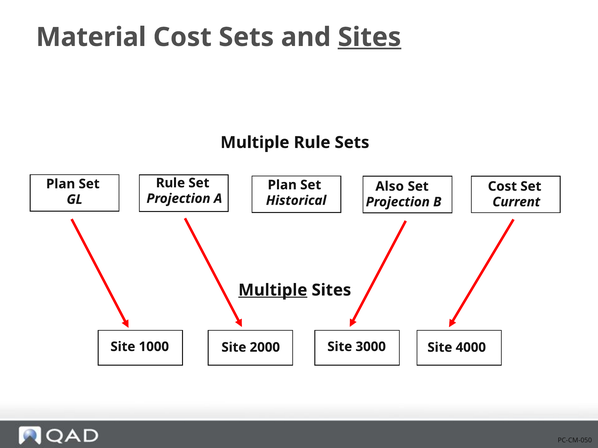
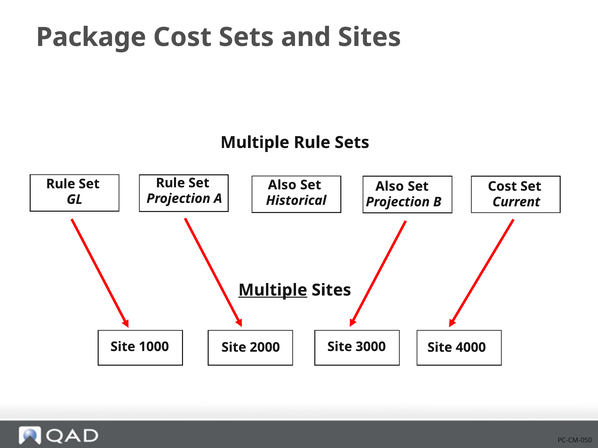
Material: Material -> Package (91, 37)
Sites underline: present -> none (369, 37)
Plan: Plan -> Rule (61, 184)
Plan: Plan -> Also (282, 185)
